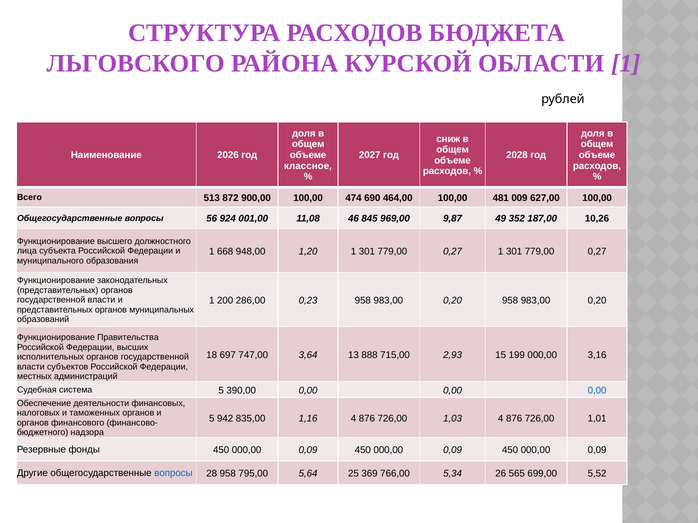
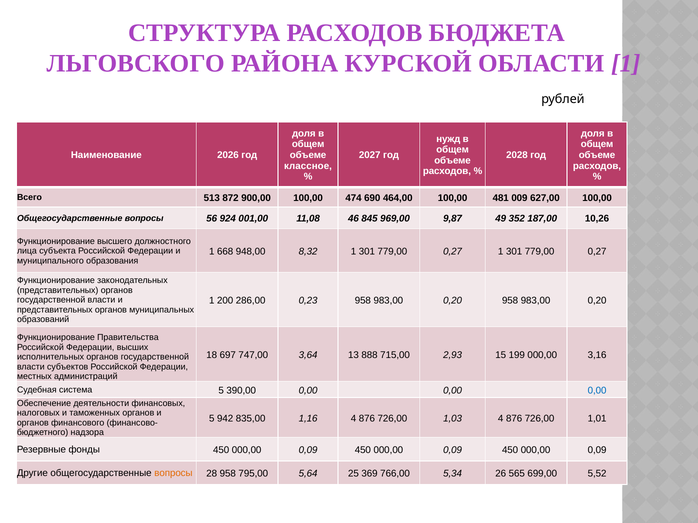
сниж: сниж -> нужд (448, 139)
1,20: 1,20 -> 8,32 (308, 252)
вопросы colour: blue -> orange (173, 474)
